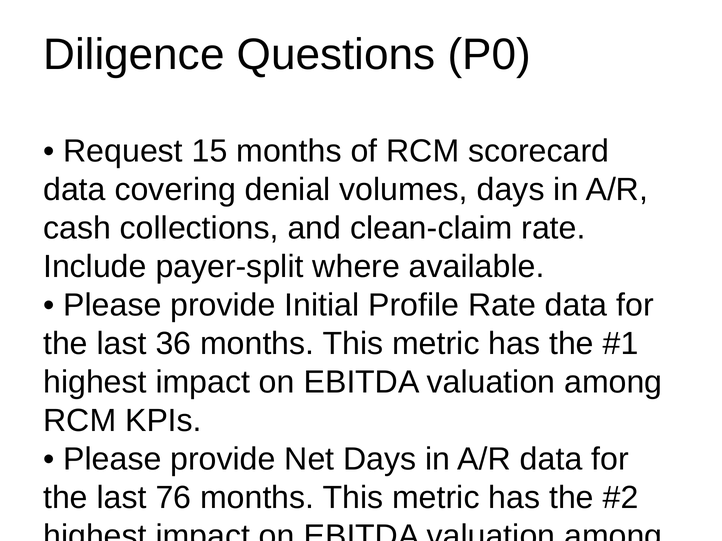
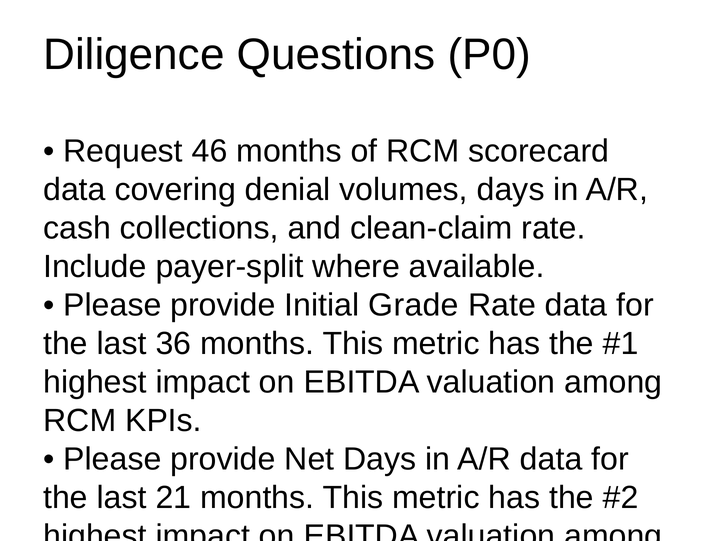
15: 15 -> 46 (210, 151)
Profile: Profile -> Grade (414, 305)
76: 76 -> 21 (173, 498)
